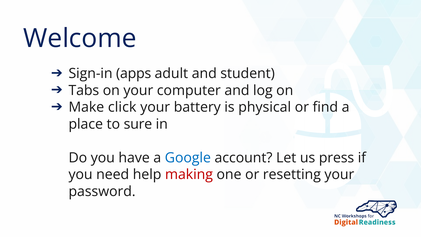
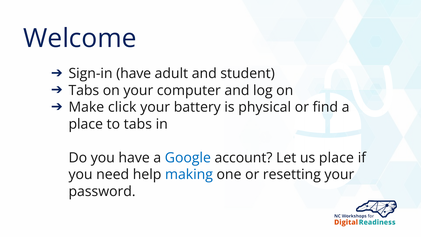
Sign-in apps: apps -> have (134, 73)
to sure: sure -> tabs (138, 124)
us press: press -> place (336, 158)
making colour: red -> blue (189, 175)
